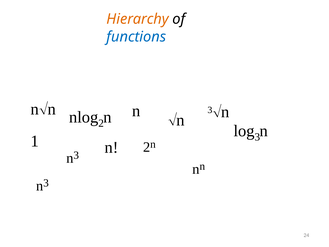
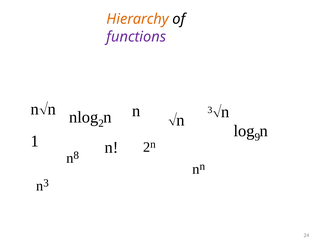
functions colour: blue -> purple (136, 37)
1 3: 3 -> 9 (257, 137)
3: 3 -> 8 (76, 155)
